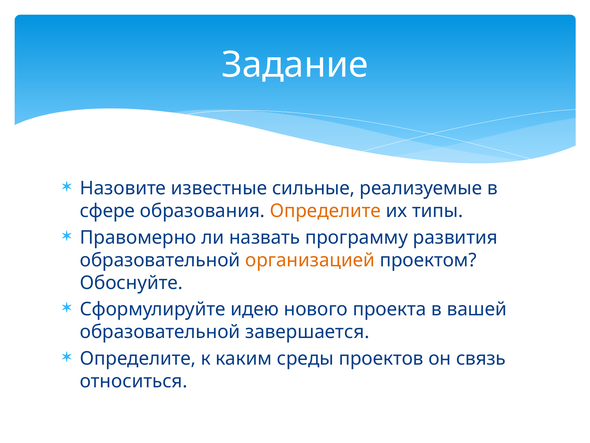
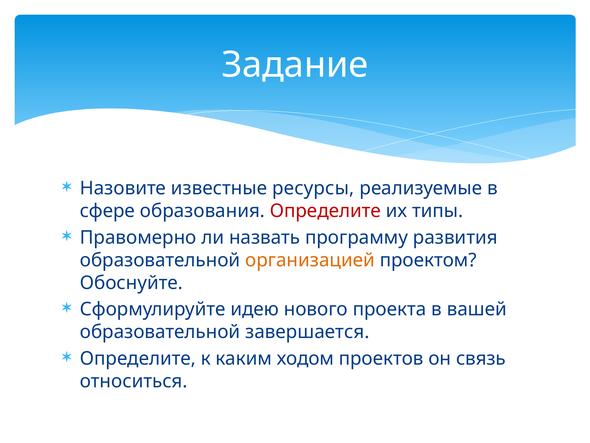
сильные: сильные -> ресурсы (313, 188)
Определите colour: orange -> red (325, 211)
среды: среды -> ходом (305, 358)
